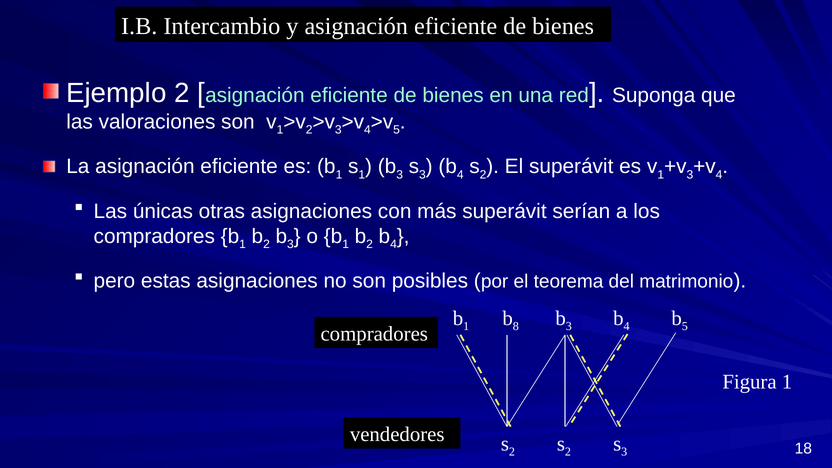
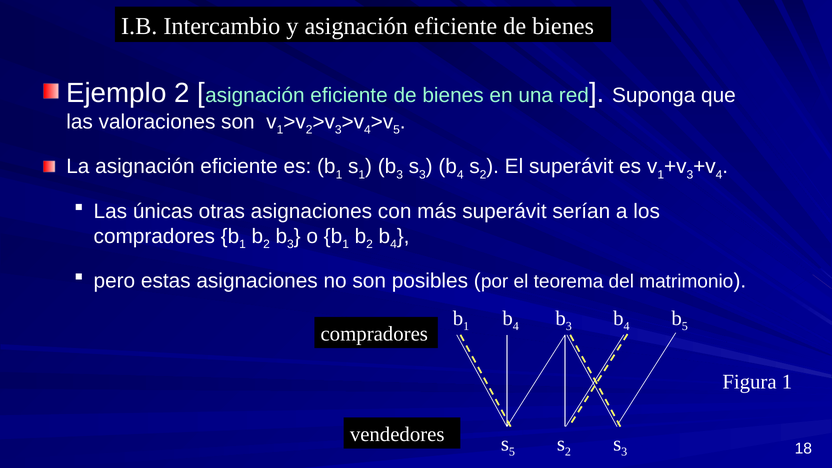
8: 8 -> 4 (516, 326)
2: 2 -> 5 (512, 452)
